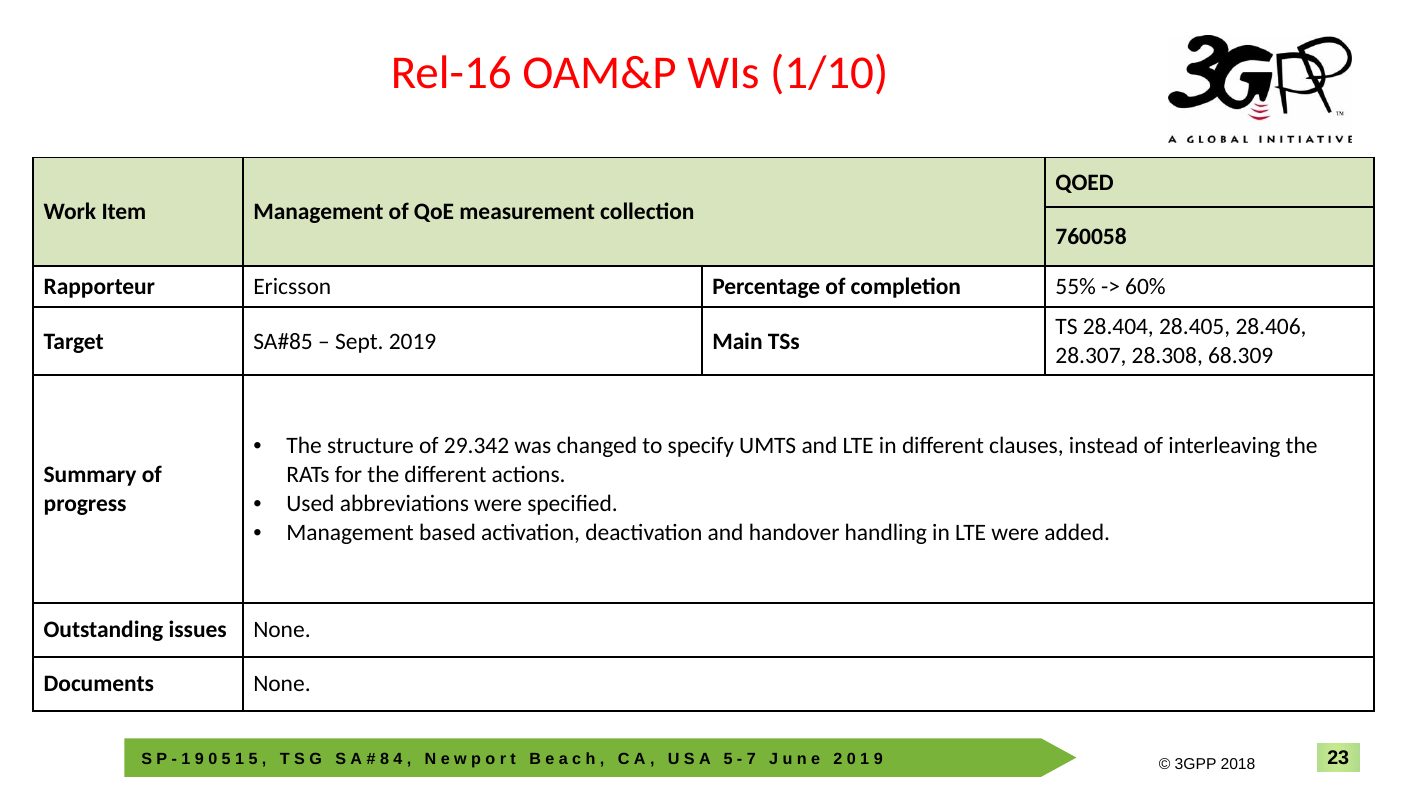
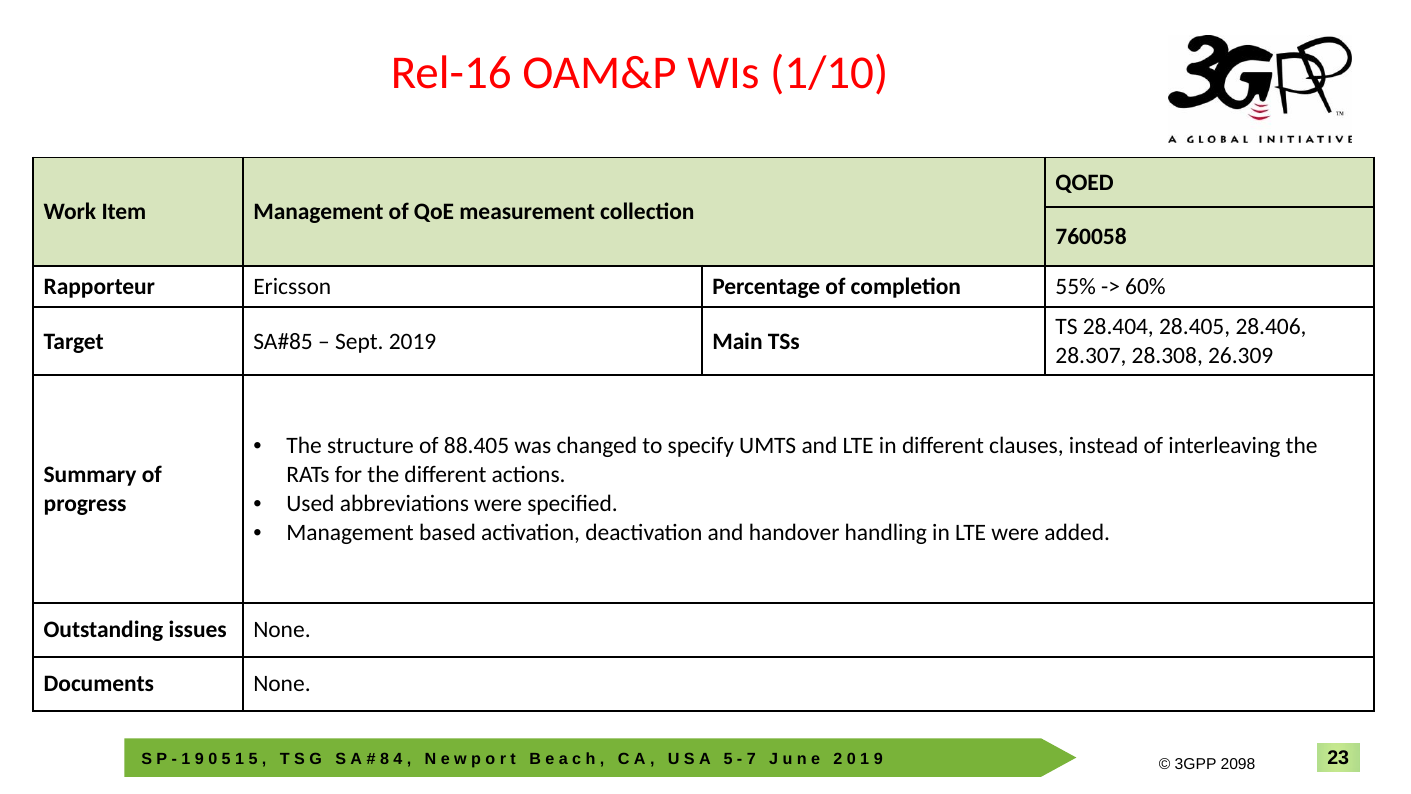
68.309: 68.309 -> 26.309 (1241, 356)
29.342: 29.342 -> 88.405 (477, 446)
2018: 2018 -> 2098 (1238, 764)
